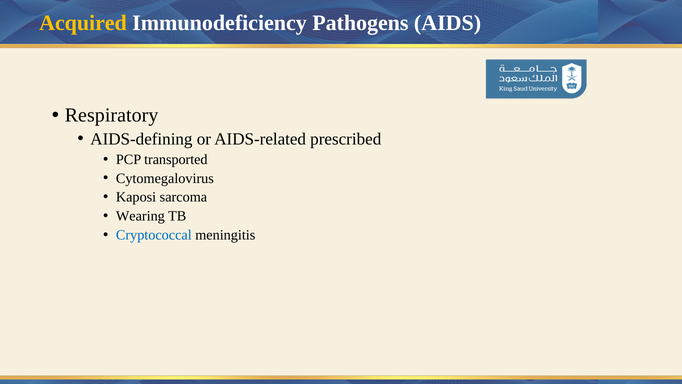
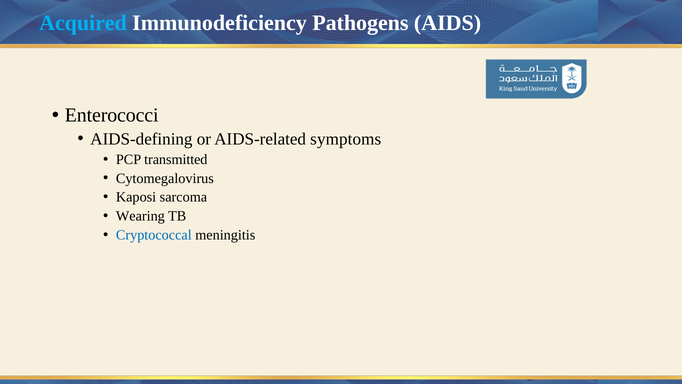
Acquired colour: yellow -> light blue (83, 23)
Respiratory: Respiratory -> Enterococci (112, 115)
prescribed: prescribed -> symptoms (346, 139)
transported: transported -> transmitted (176, 159)
